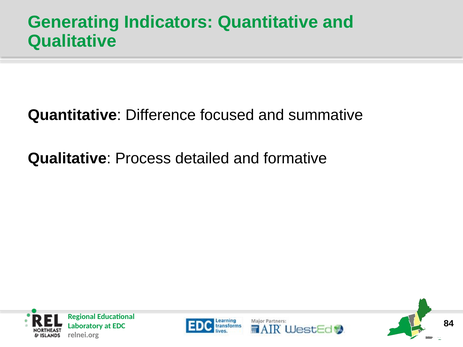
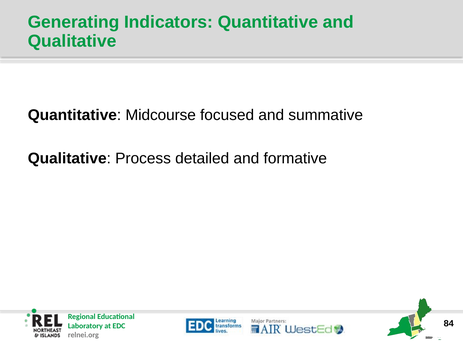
Difference: Difference -> Midcourse (161, 115)
